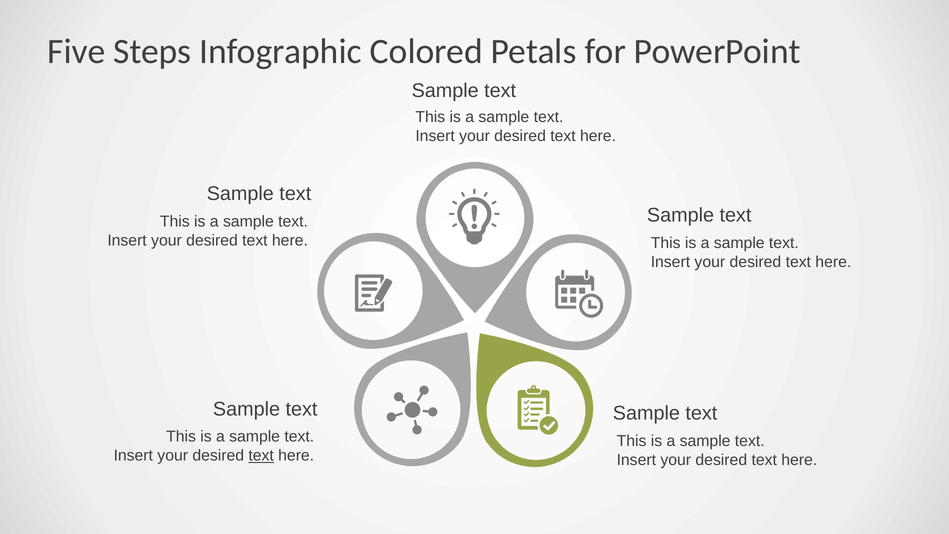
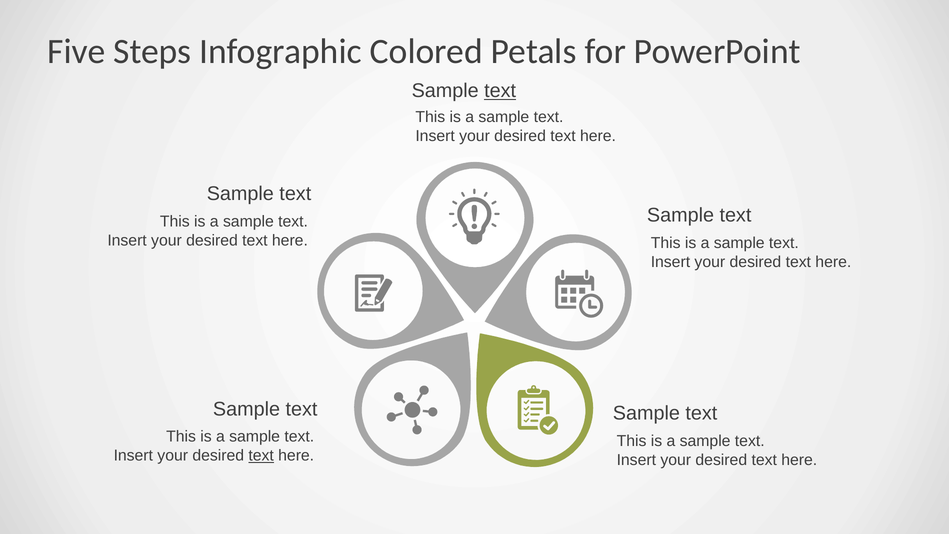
text underline: none -> present (500, 91)
